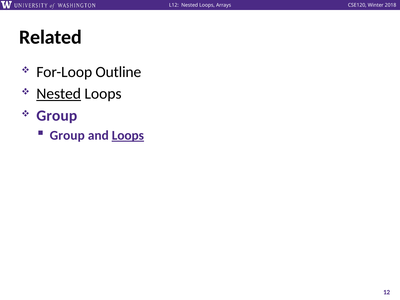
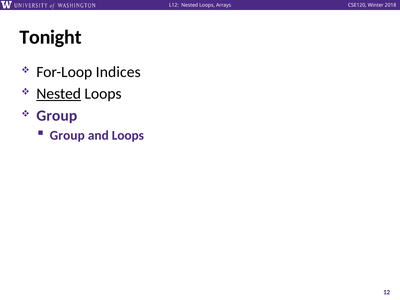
Related: Related -> Tonight (51, 37)
Outline: Outline -> Indices (118, 72)
Loops underline: present -> none (128, 135)
